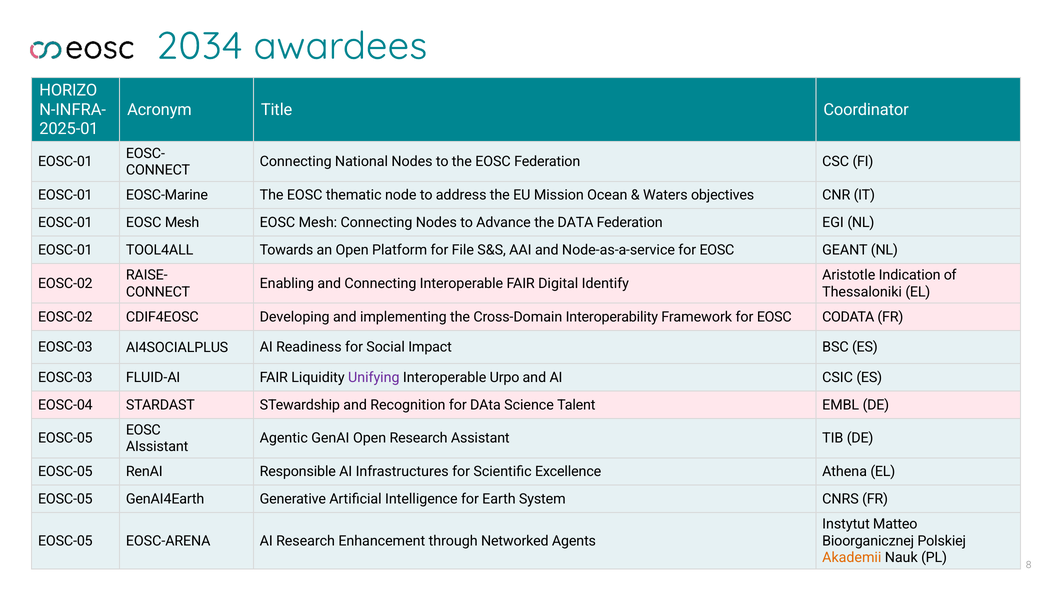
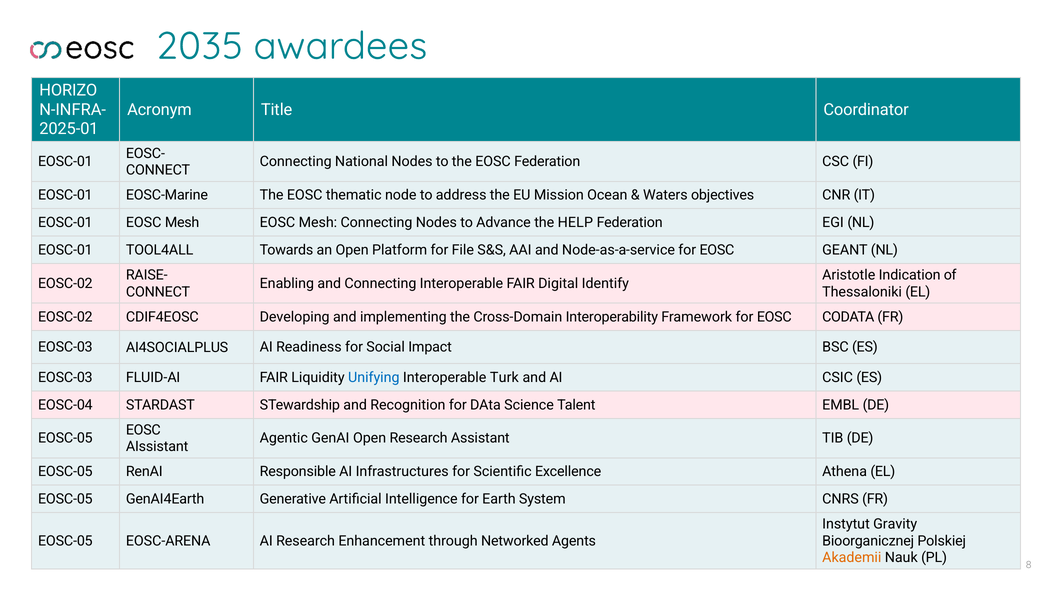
2034: 2034 -> 2035 (200, 46)
the DATA: DATA -> HELP (575, 223)
Unifying colour: purple -> blue (374, 378)
Urpo: Urpo -> Turk (504, 378)
Matteo: Matteo -> Gravity (895, 525)
